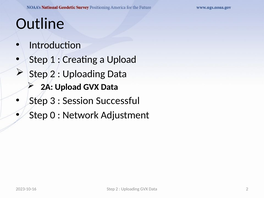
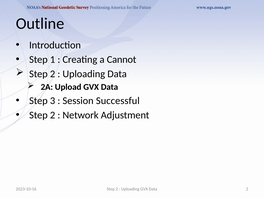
a Upload: Upload -> Cannot (122, 60)
0: 0 -> 2 (53, 115)
